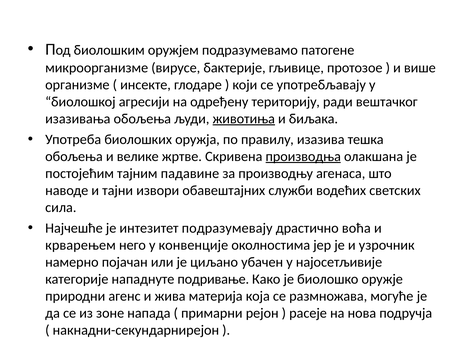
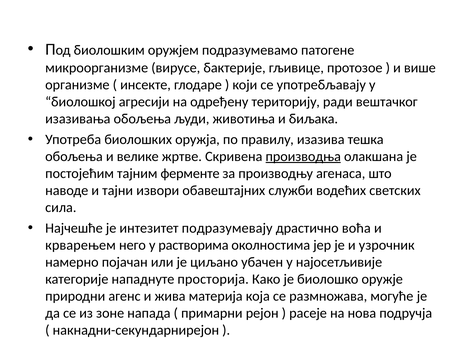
животиња underline: present -> none (244, 119)
падавине: падавине -> ферменте (190, 173)
конвенције: конвенције -> растворима (193, 245)
подривање: подривање -> просторија (213, 279)
